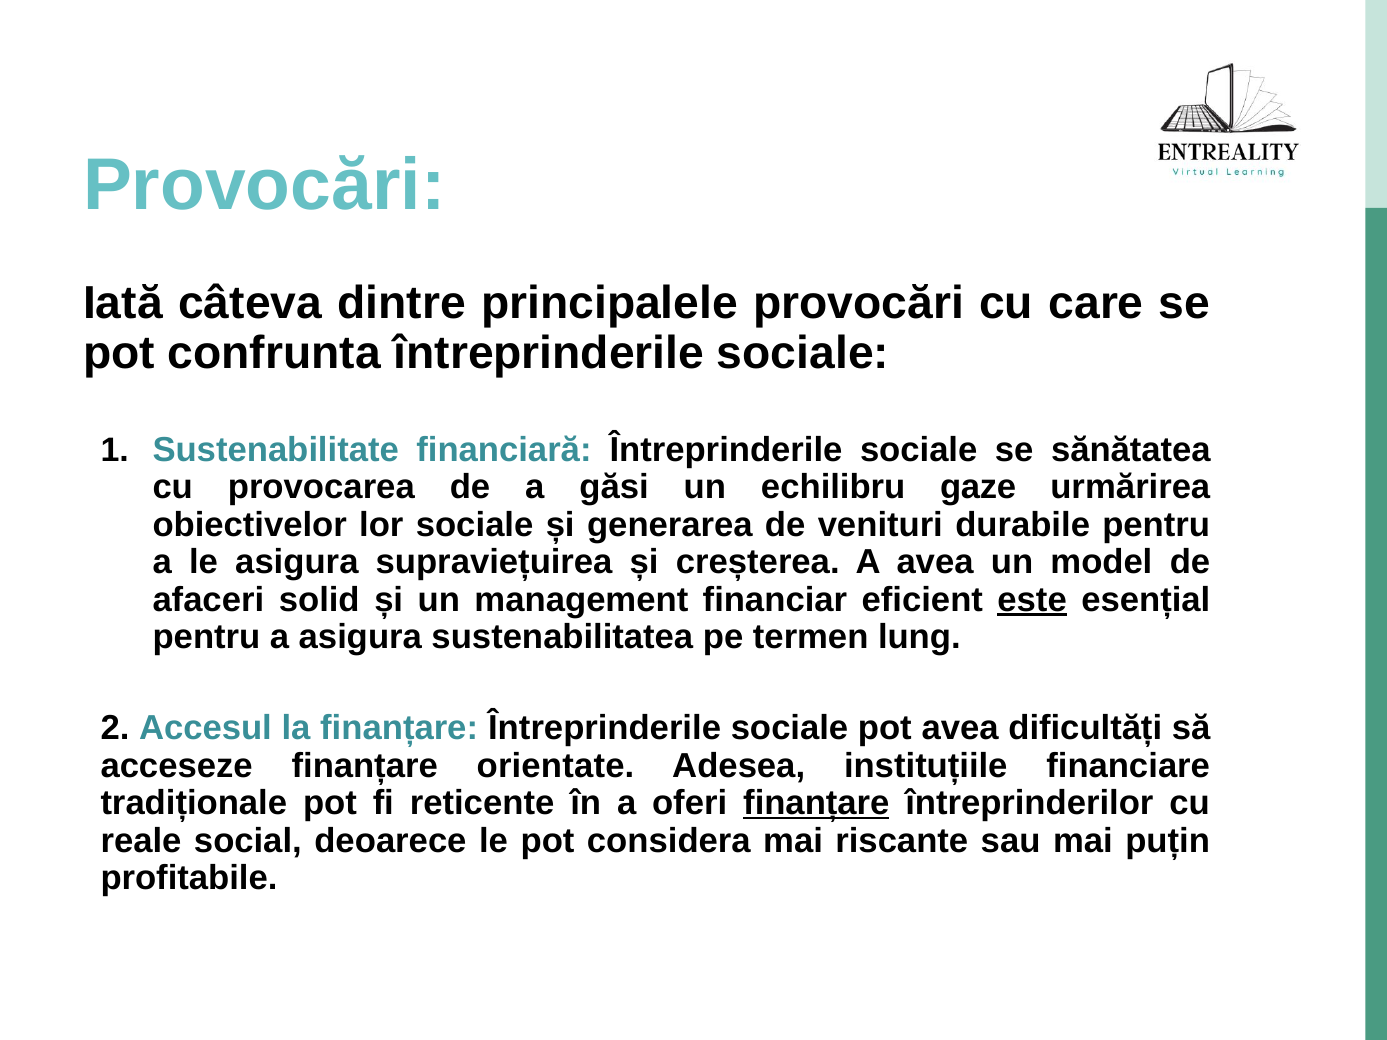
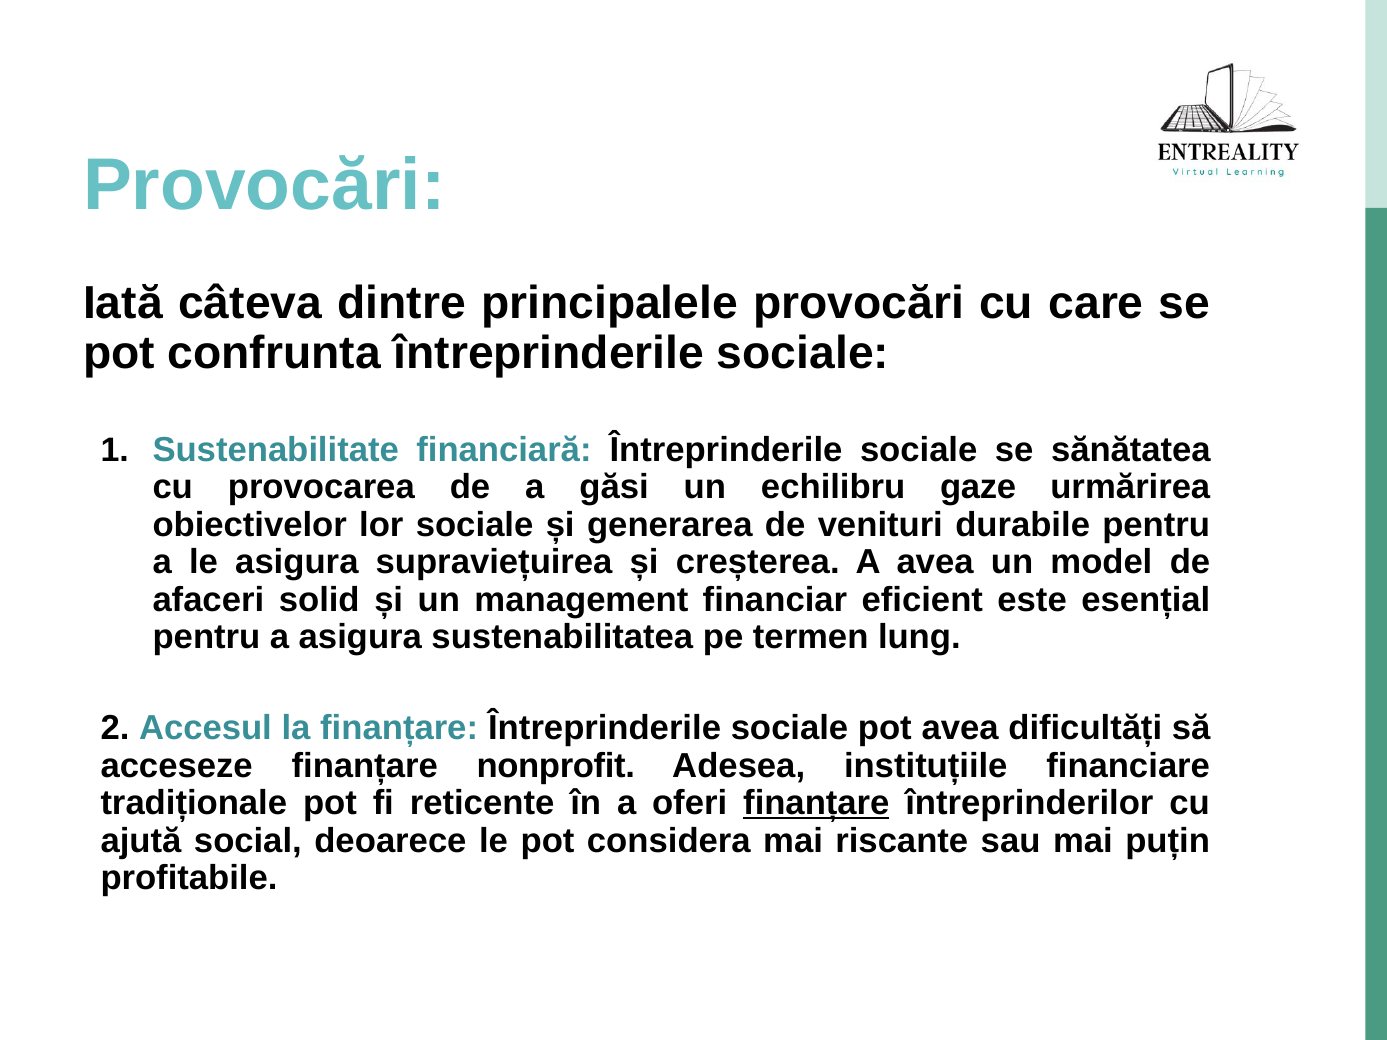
este underline: present -> none (1032, 600)
orientate: orientate -> nonprofit (556, 766)
reale: reale -> ajută (141, 841)
